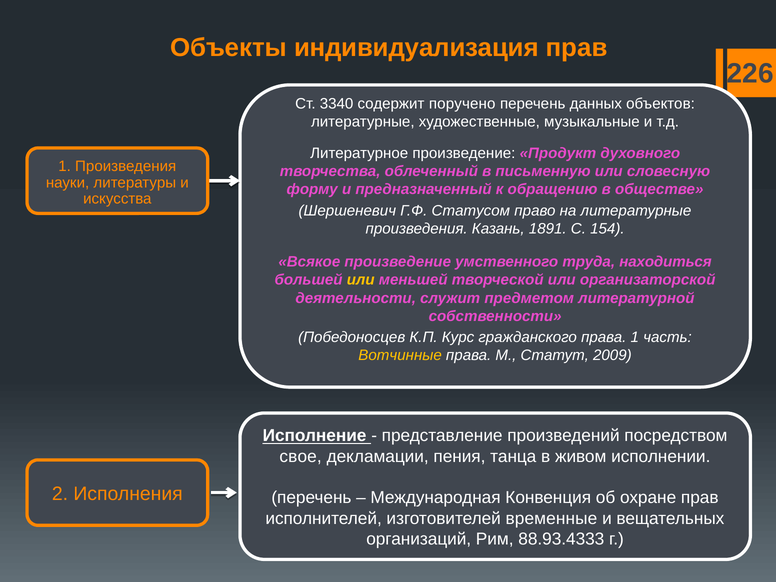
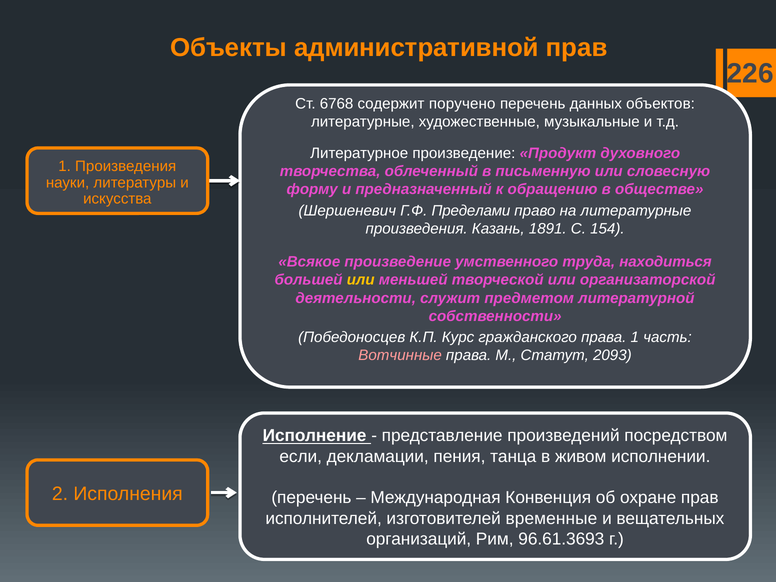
индивидуализация: индивидуализация -> административной (416, 48)
3340: 3340 -> 6768 (337, 104)
Статусом: Статусом -> Пределами (471, 211)
Вотчинные colour: yellow -> pink (400, 355)
2009: 2009 -> 2093 (612, 355)
свое: свое -> если (301, 456)
88.93.4333: 88.93.4333 -> 96.61.3693 (561, 539)
